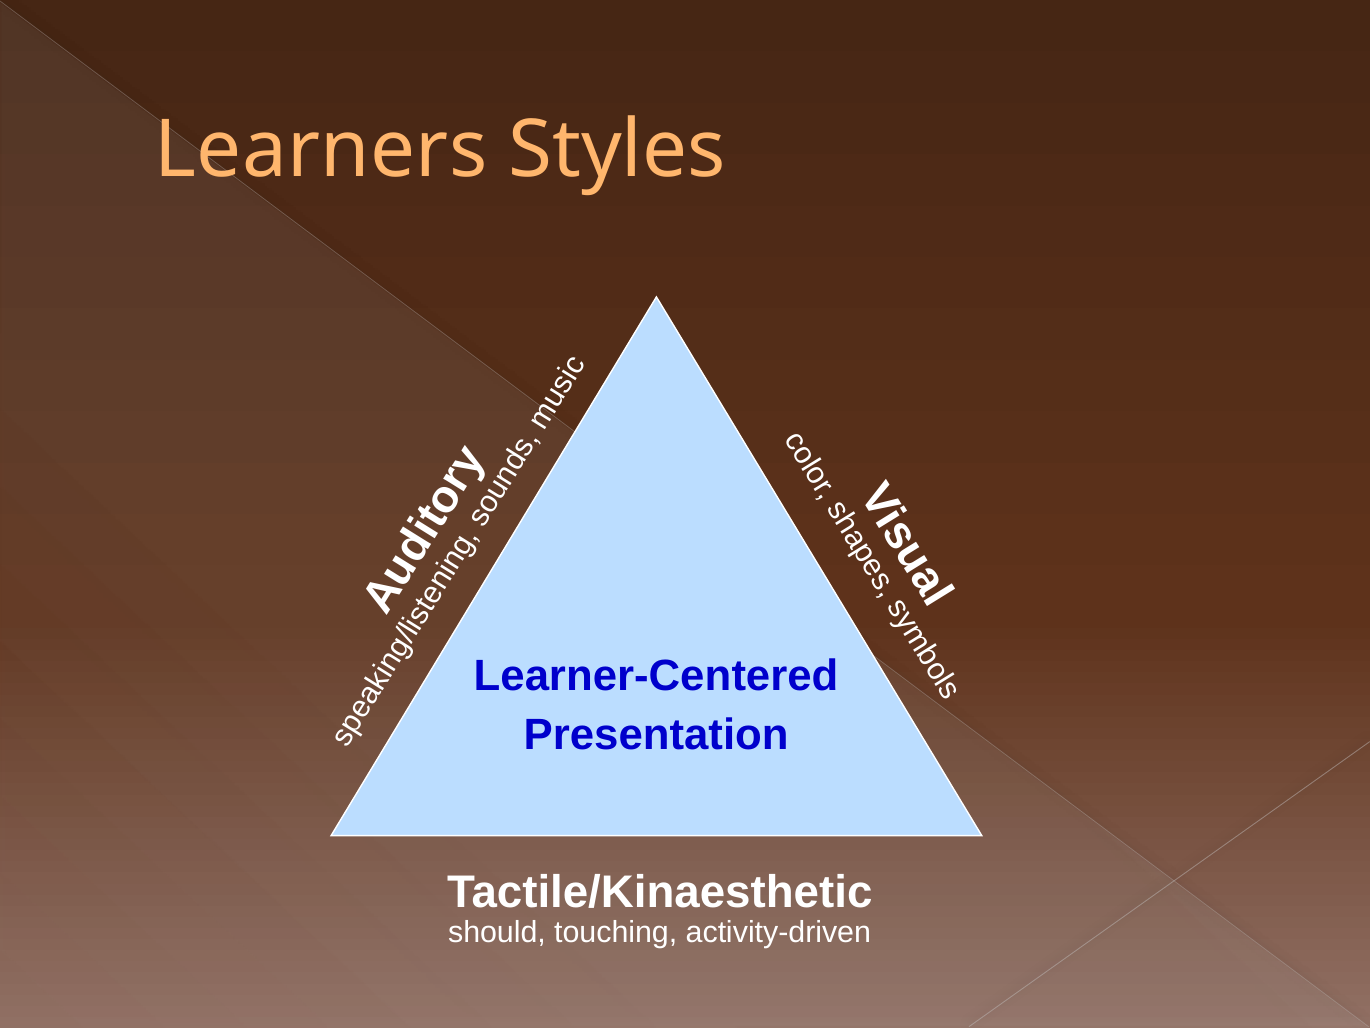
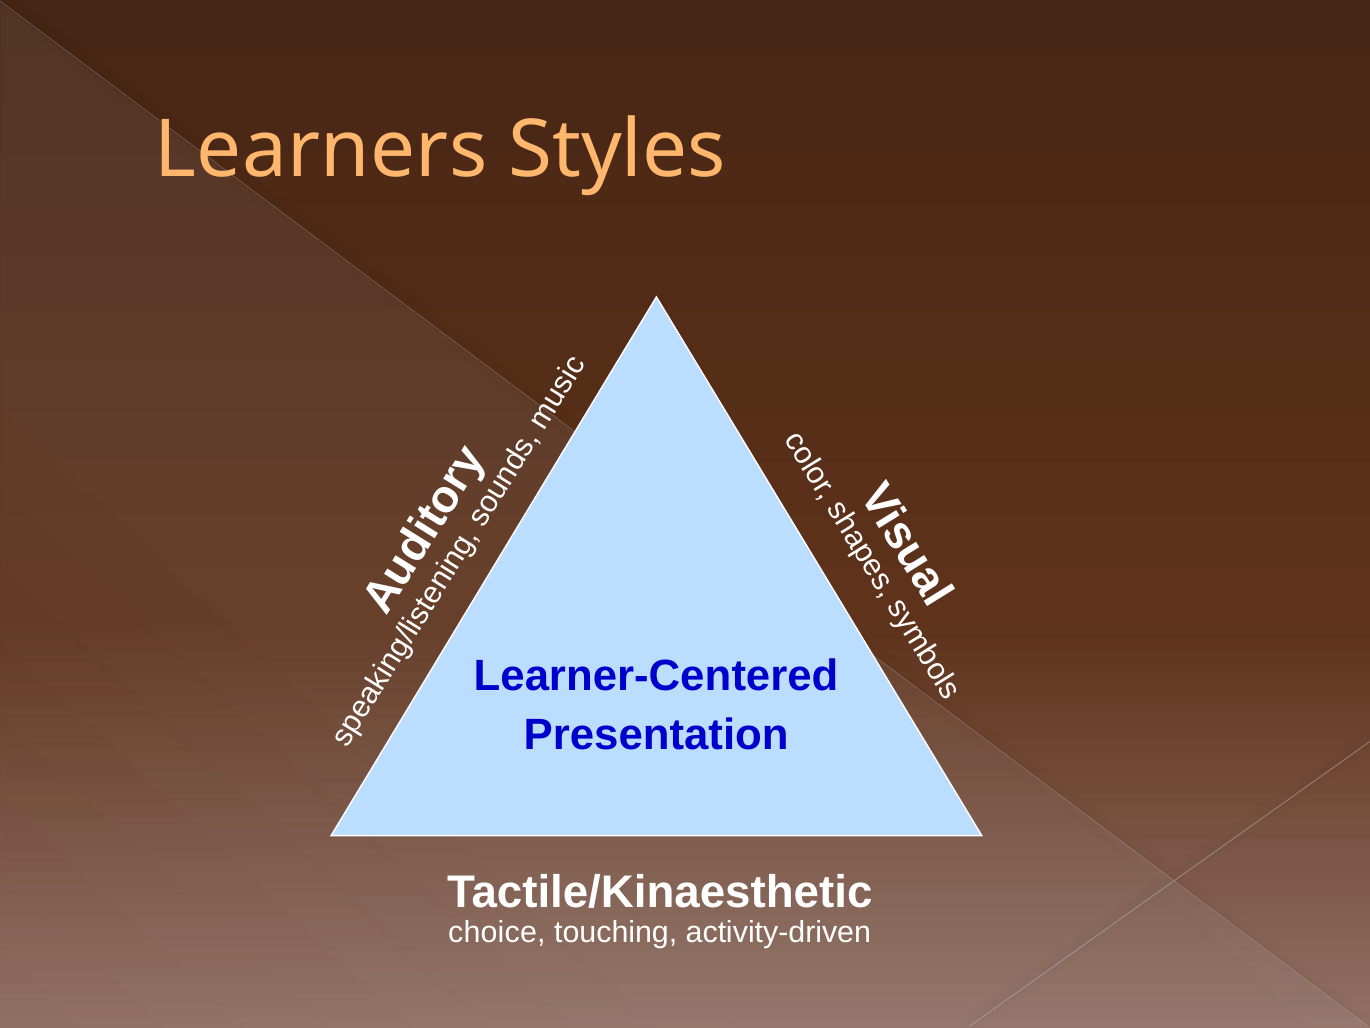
should: should -> choice (497, 932)
